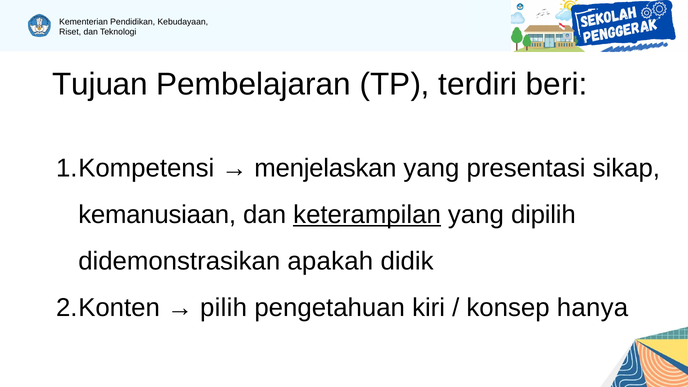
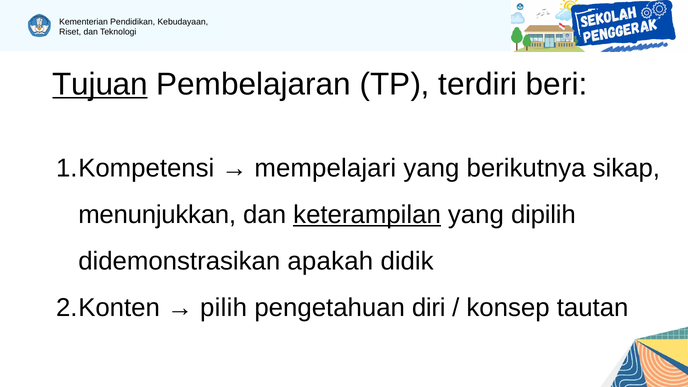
Tujuan underline: none -> present (100, 84)
menjelaskan: menjelaskan -> mempelajari (325, 168)
presentasi: presentasi -> berikutnya (526, 168)
kemanusiaan: kemanusiaan -> menunjukkan (157, 215)
kiri: kiri -> diri (429, 308)
hanya: hanya -> tautan (593, 308)
